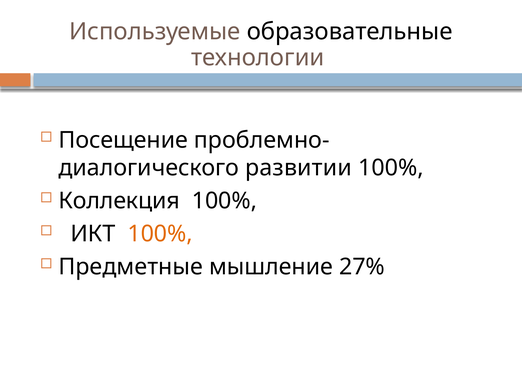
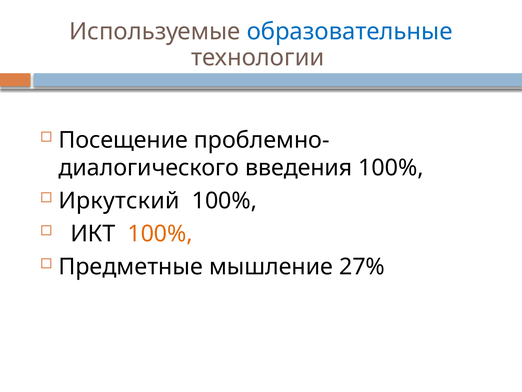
образовательные colour: black -> blue (350, 32)
развитии: развитии -> введения (299, 168)
Коллекция: Коллекция -> Иркутский (119, 201)
